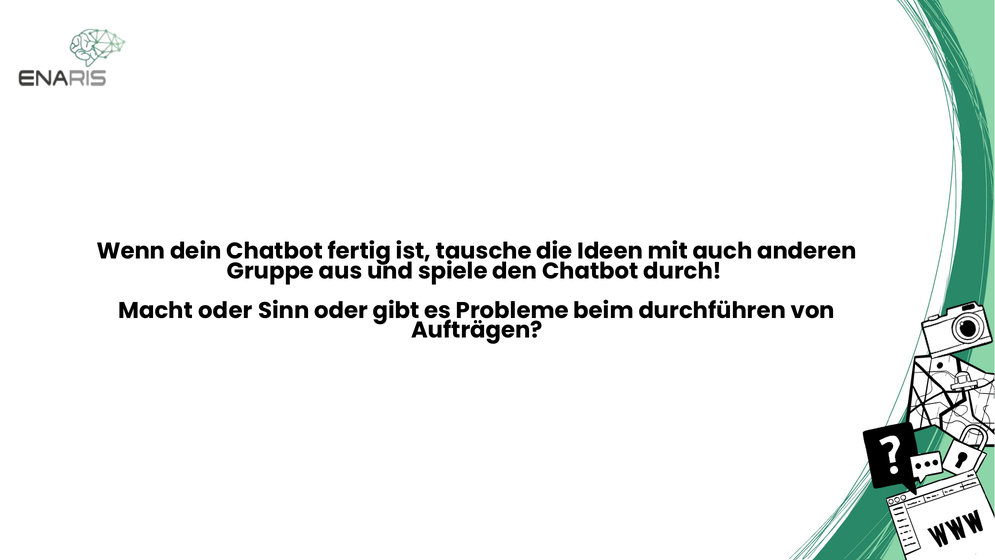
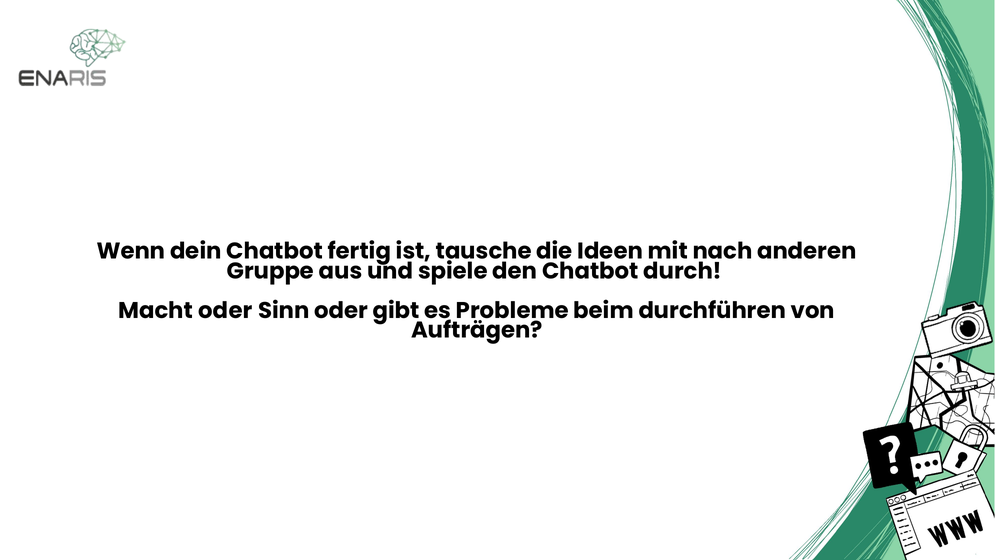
auch: auch -> nach (722, 251)
